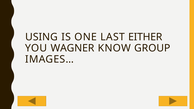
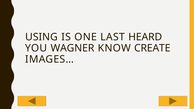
EITHER: EITHER -> HEARD (145, 37)
GROUP: GROUP -> CREATE (152, 48)
